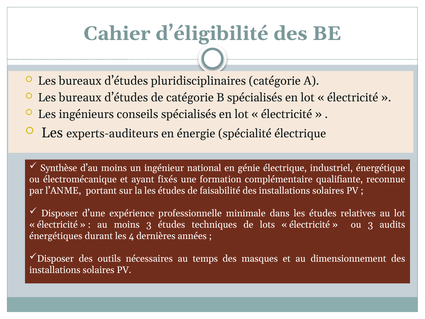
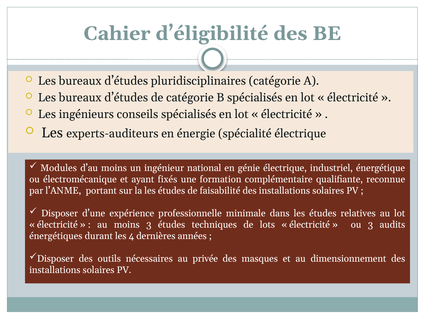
Synthèse: Synthèse -> Modules (59, 168)
temps: temps -> privée (205, 258)
